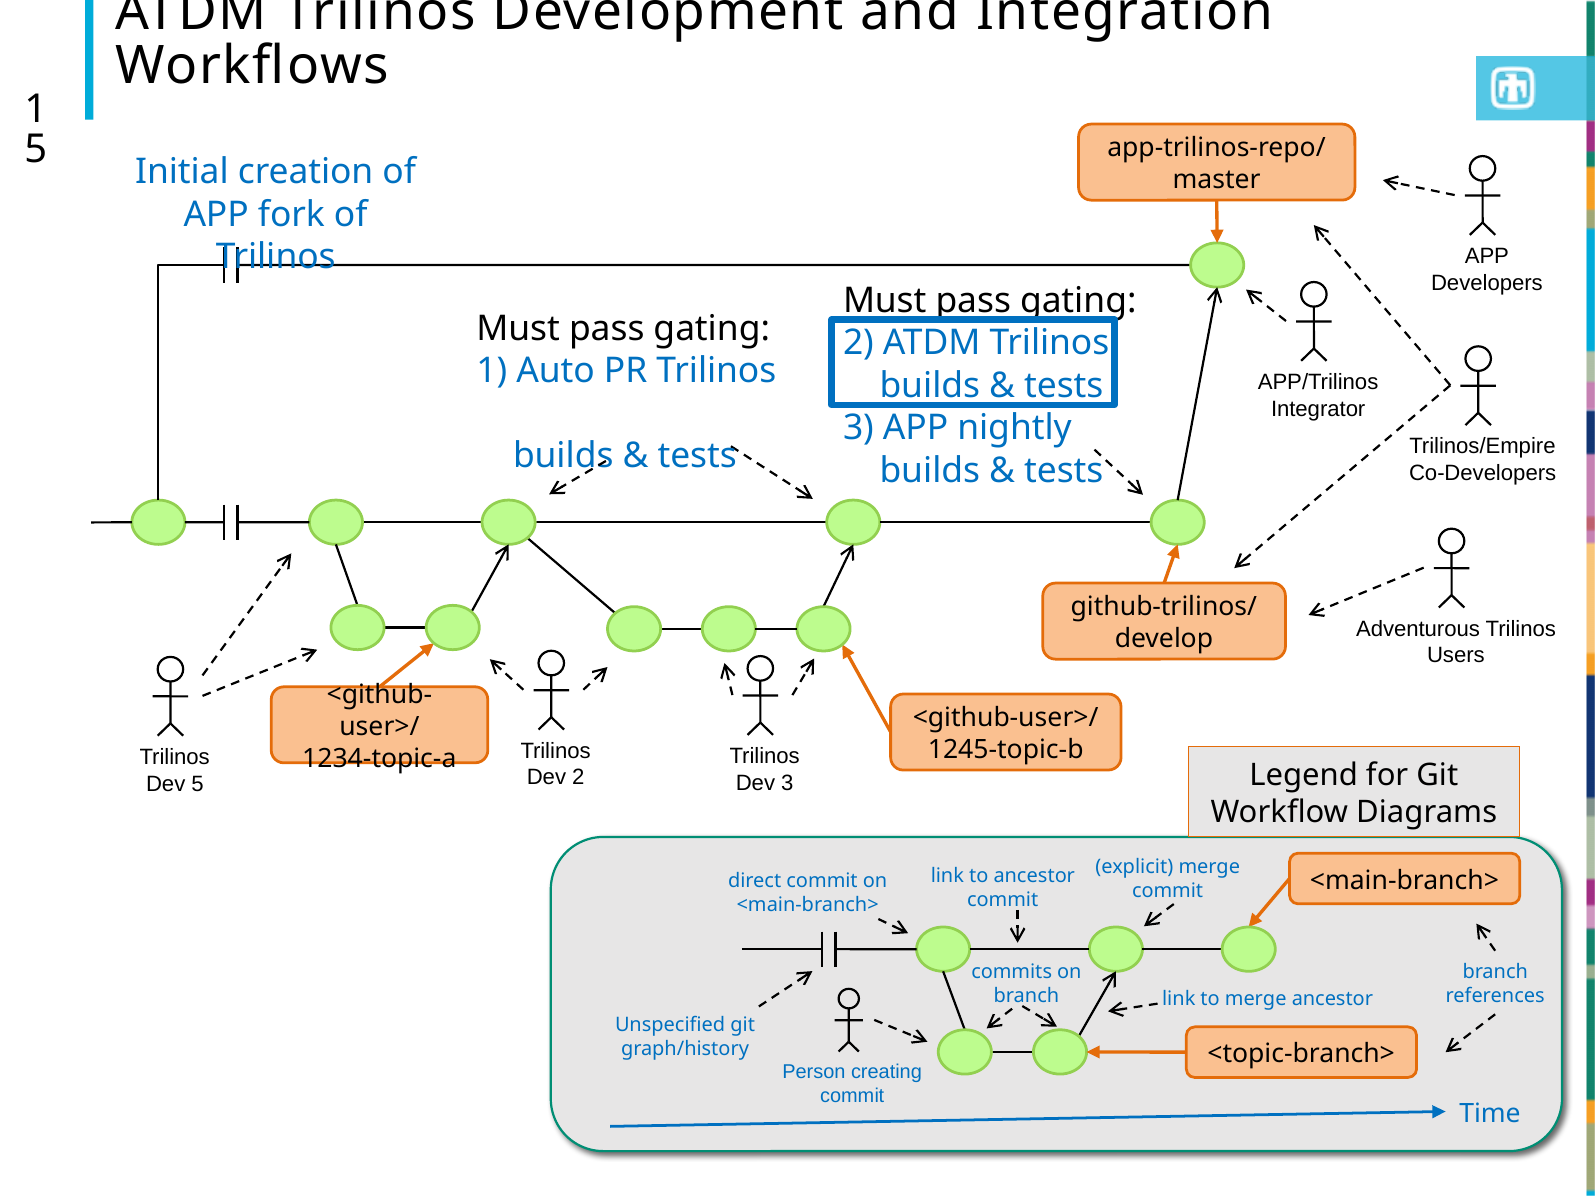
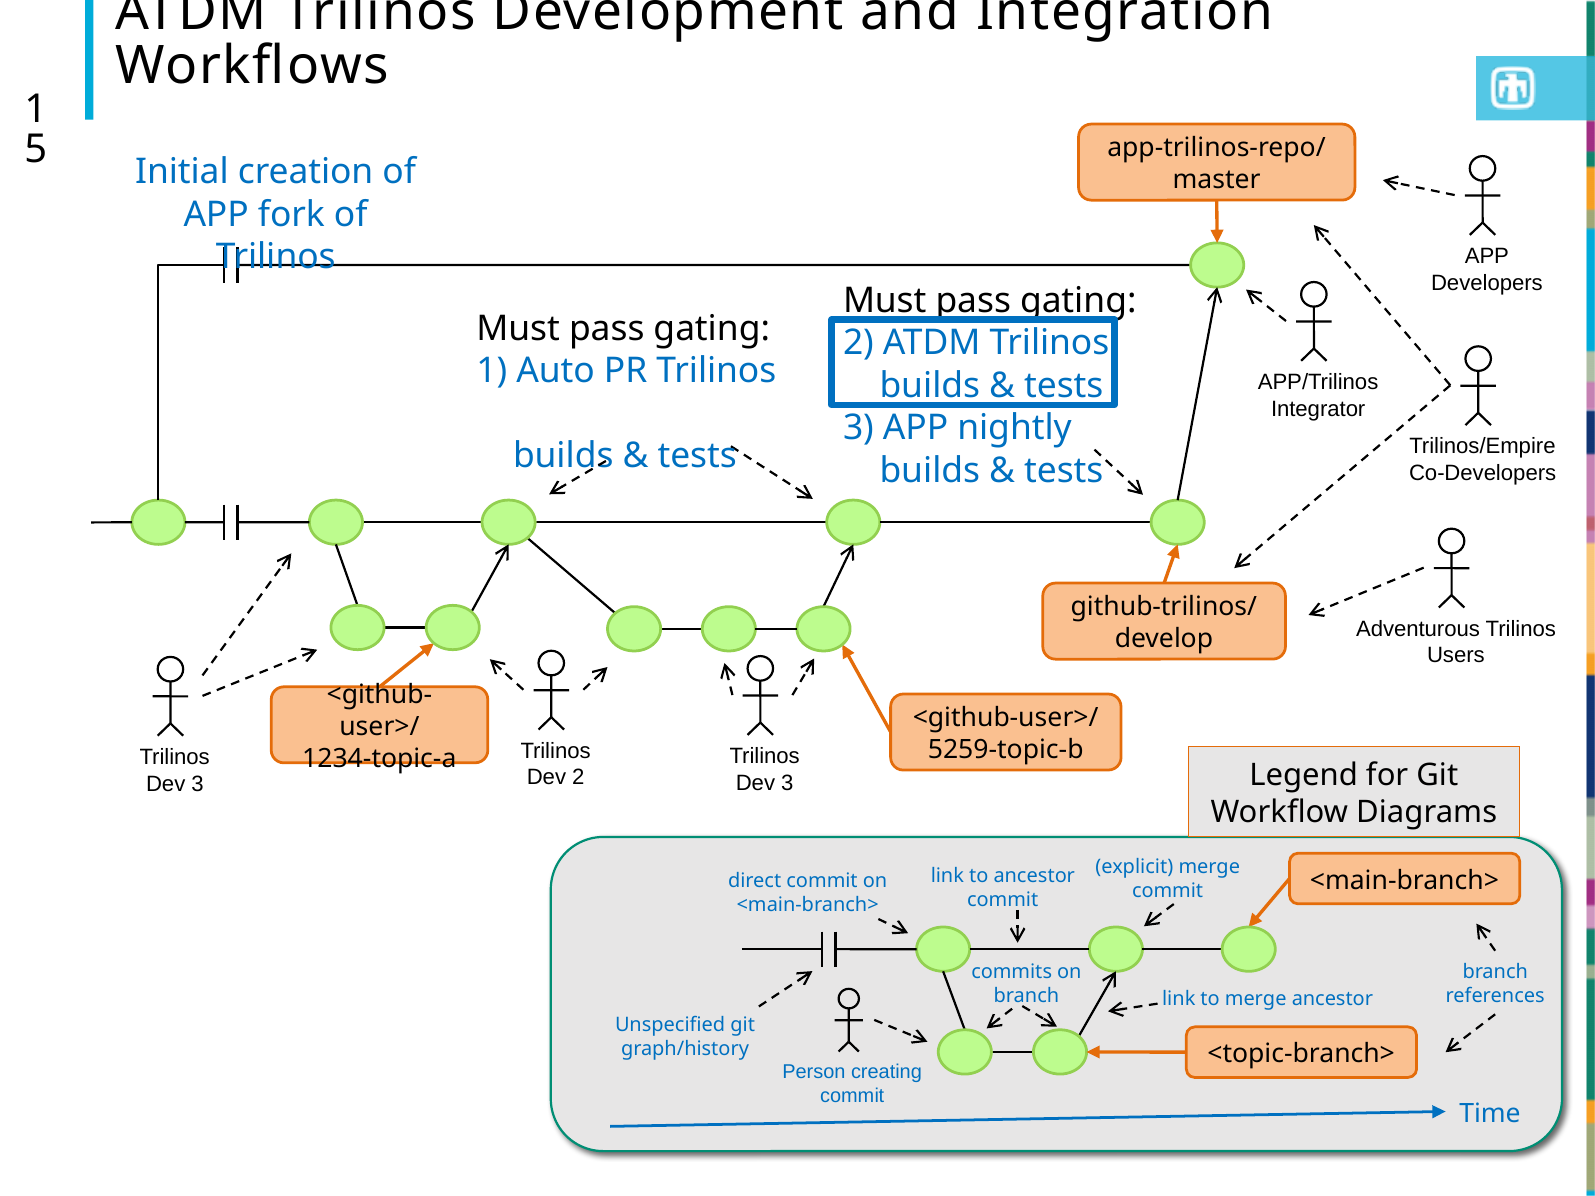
1245-topic-b: 1245-topic-b -> 5259-topic-b (1006, 750)
5: 5 -> 3 (197, 784)
